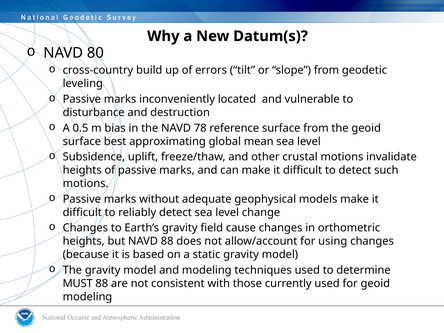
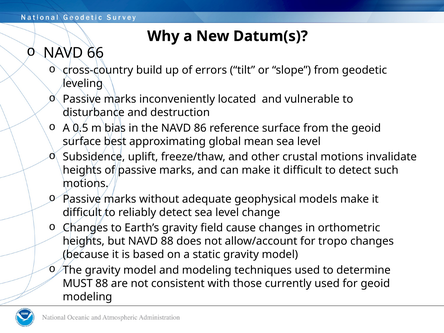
80: 80 -> 66 (95, 53)
78: 78 -> 86 (200, 128)
using: using -> tropo (333, 241)
